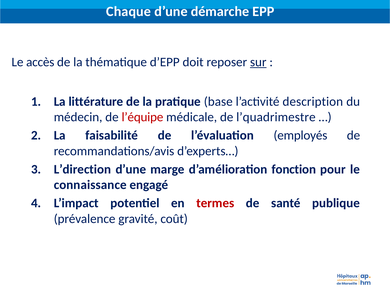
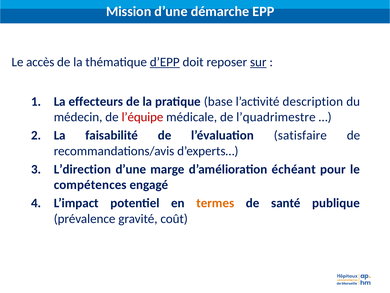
Chaque: Chaque -> Mission (129, 11)
d’EPP underline: none -> present (165, 62)
littérature: littérature -> effecteurs (96, 101)
employés: employés -> satisfaire (300, 135)
fonction: fonction -> échéant (294, 169)
connaissance: connaissance -> compétences (90, 185)
termes colour: red -> orange (215, 203)
